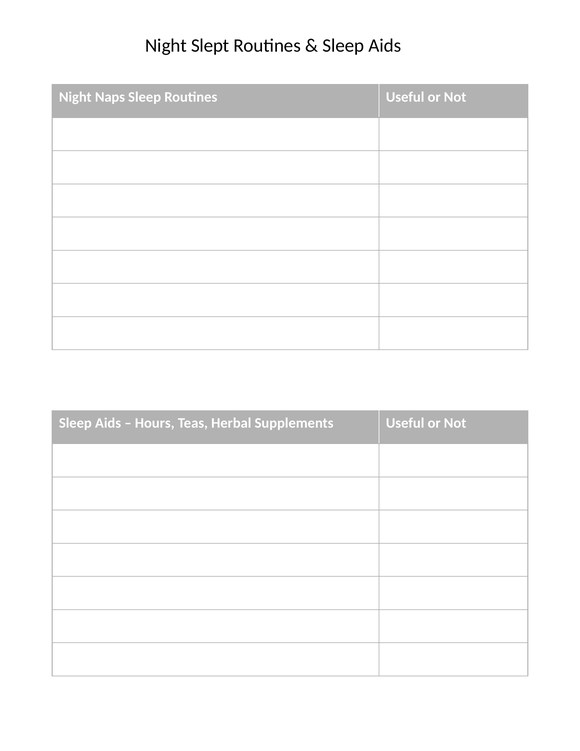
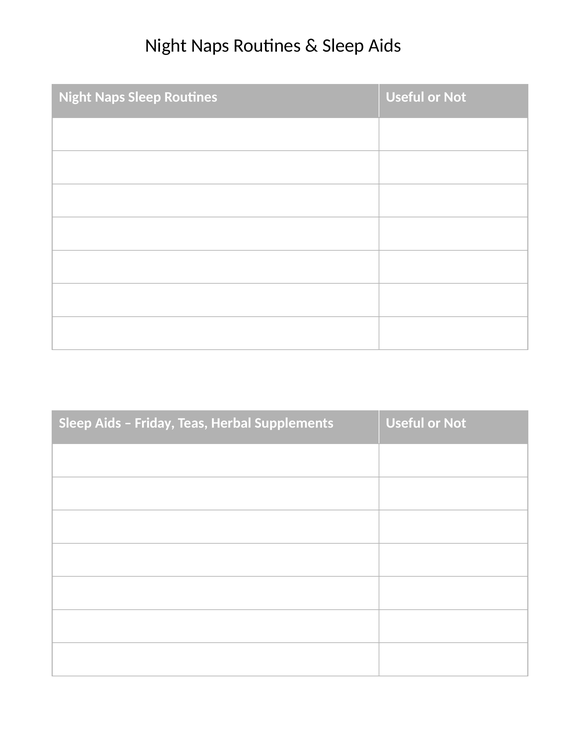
Slept: Slept -> Naps (210, 45)
Hours: Hours -> Friday (155, 423)
